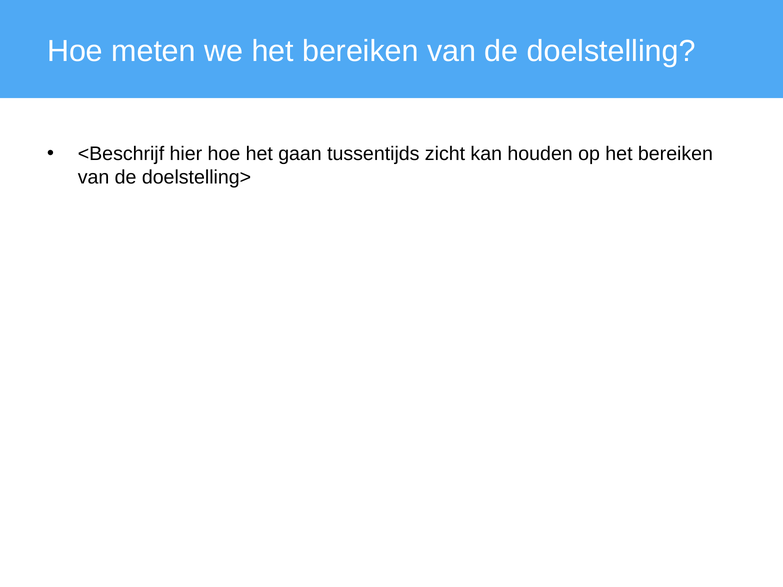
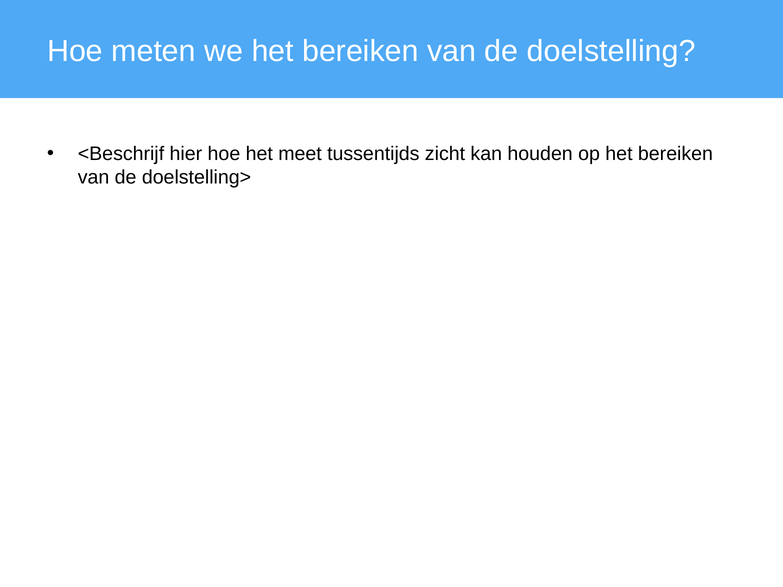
gaan: gaan -> meet (300, 154)
